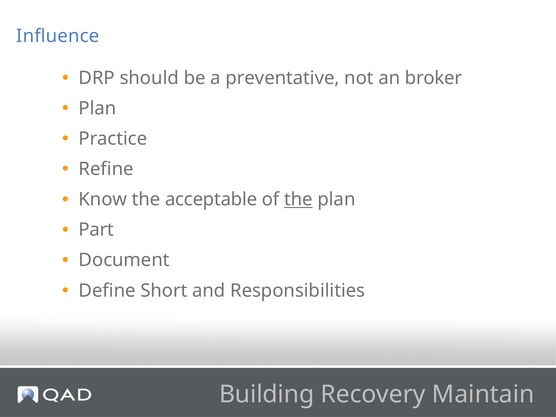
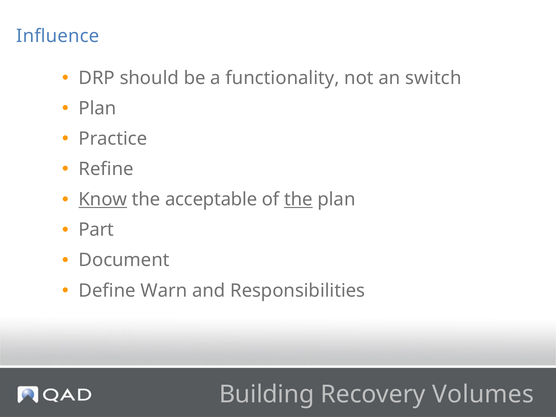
preventative: preventative -> functionality (282, 78)
broker: broker -> switch (433, 78)
Know underline: none -> present (103, 199)
Short: Short -> Warn (164, 291)
Maintain: Maintain -> Volumes (483, 394)
